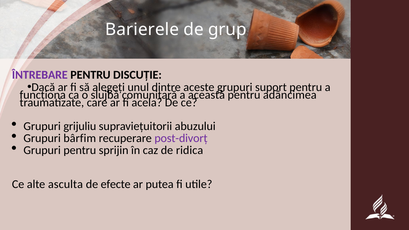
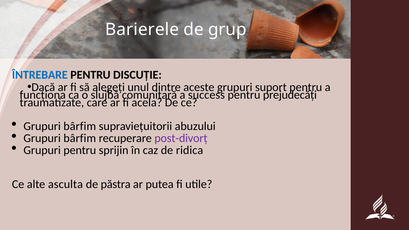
ÎNTREBARE colour: purple -> blue (40, 75)
această: această -> success (206, 95)
adâncimea: adâncimea -> prejudecăți (290, 95)
grijuliu: grijuliu -> bârfim (80, 126)
efecte: efecte -> păstra (116, 184)
